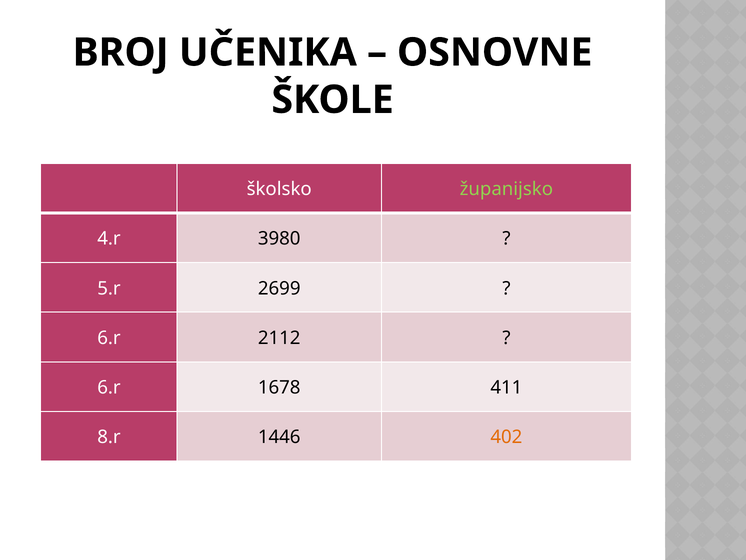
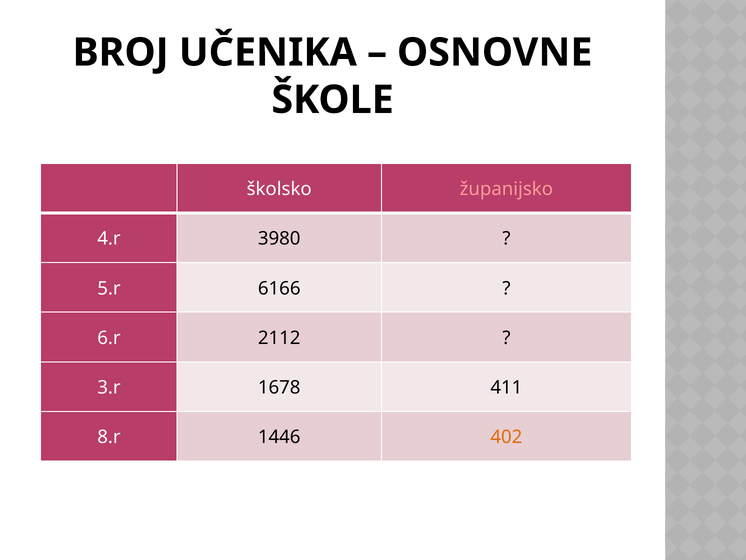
županijsko colour: light green -> pink (506, 189)
2699: 2699 -> 6166 (279, 288)
6.r: 6.r -> 3.r (109, 387)
